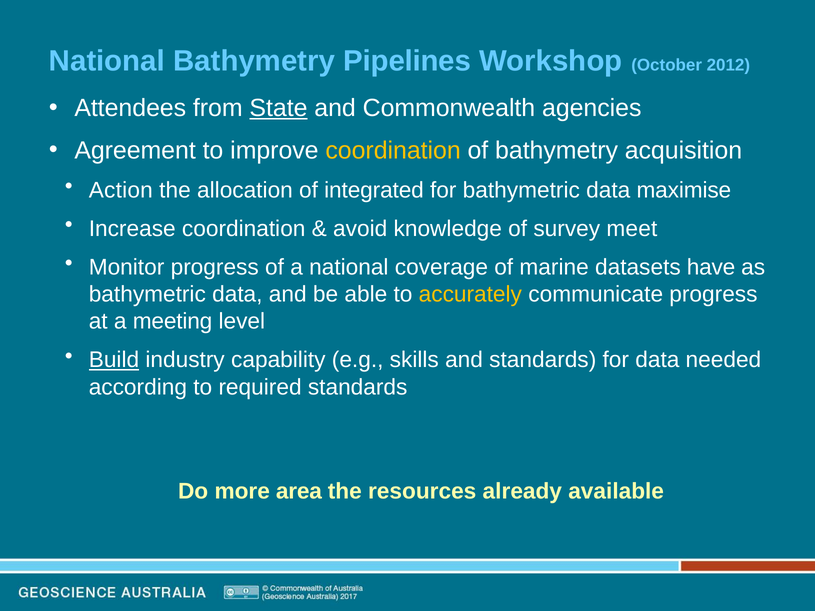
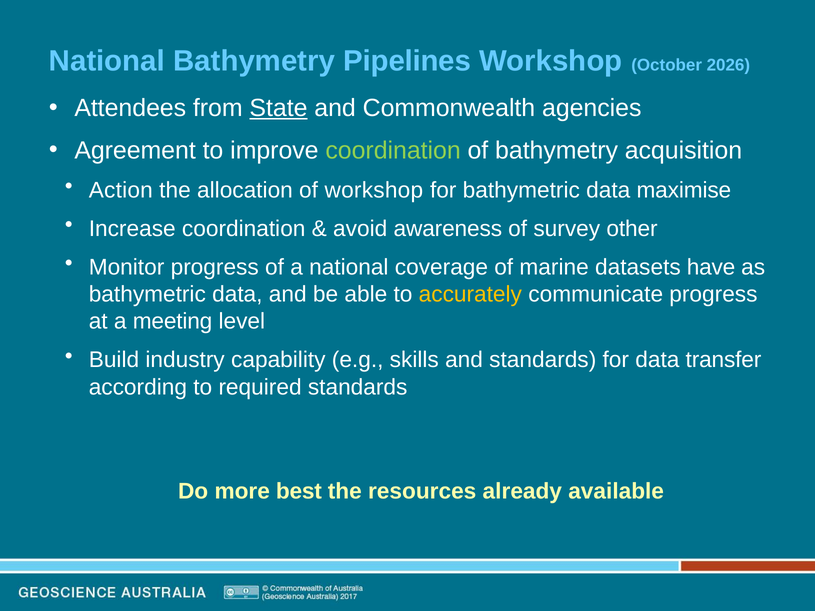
2012: 2012 -> 2026 (728, 65)
coordination colour: yellow -> light green (393, 151)
of integrated: integrated -> workshop (374, 190)
knowledge: knowledge -> awareness (448, 229)
meet: meet -> other (632, 229)
Build underline: present -> none (114, 360)
needed: needed -> transfer (723, 360)
area: area -> best (299, 492)
